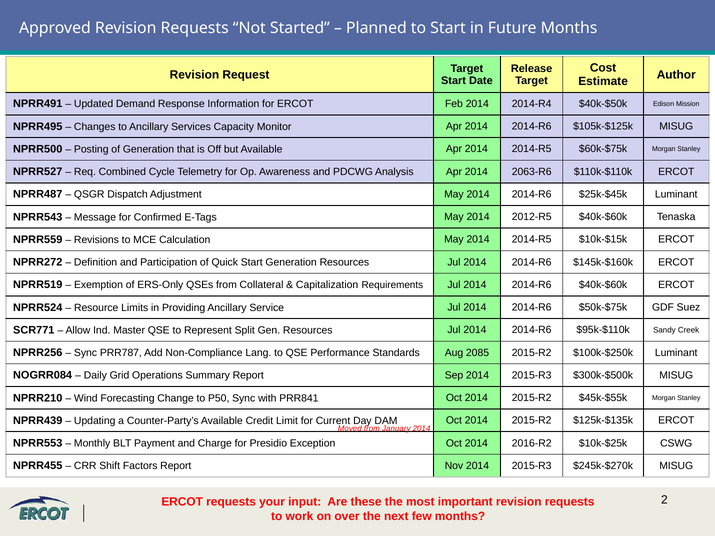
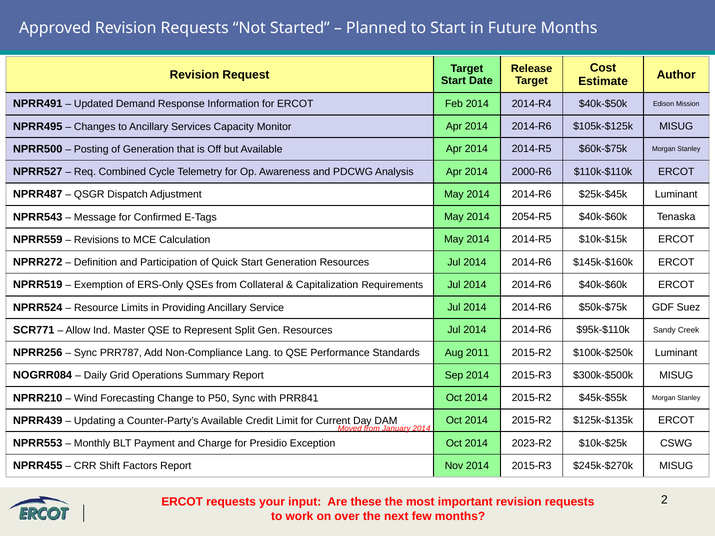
2063-R6: 2063-R6 -> 2000-R6 (532, 172)
2012-R5: 2012-R5 -> 2054-R5 (532, 217)
2085: 2085 -> 2011 (478, 353)
2016-R2: 2016-R2 -> 2023-R2 (532, 443)
